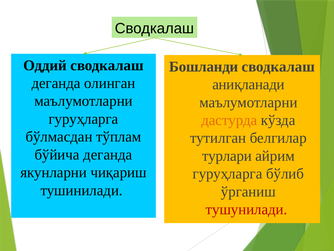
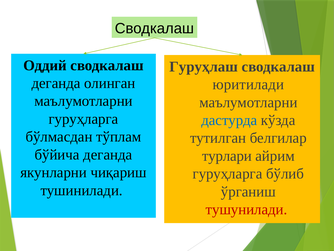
Бошланди: Бошланди -> Гуруҳлаш (204, 67)
аниқланади: аниқланади -> юритилади (248, 84)
дастурда colour: orange -> blue (229, 120)
